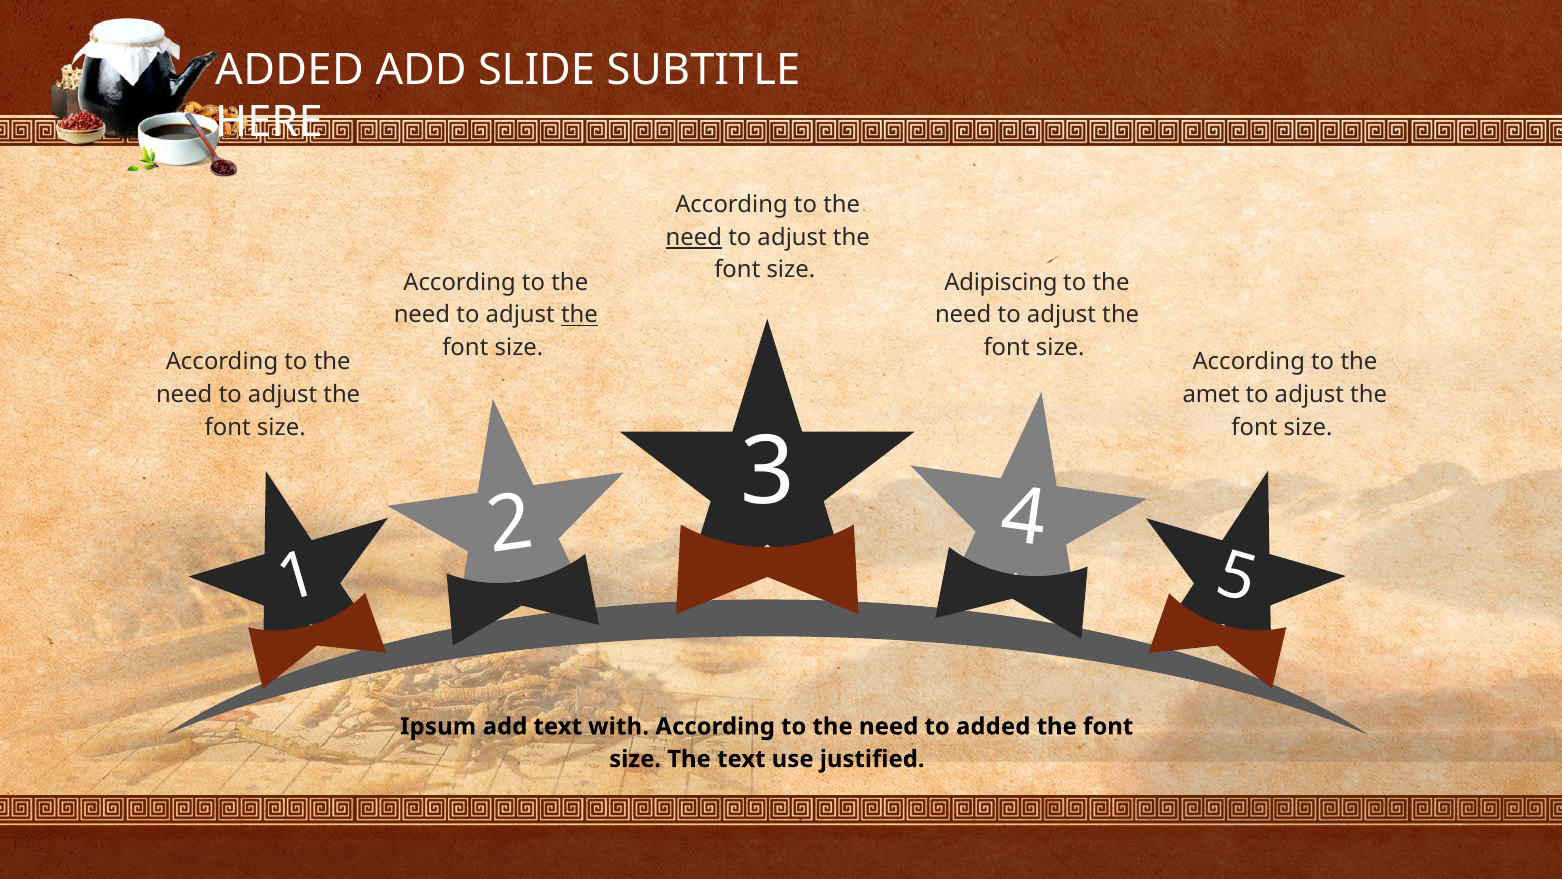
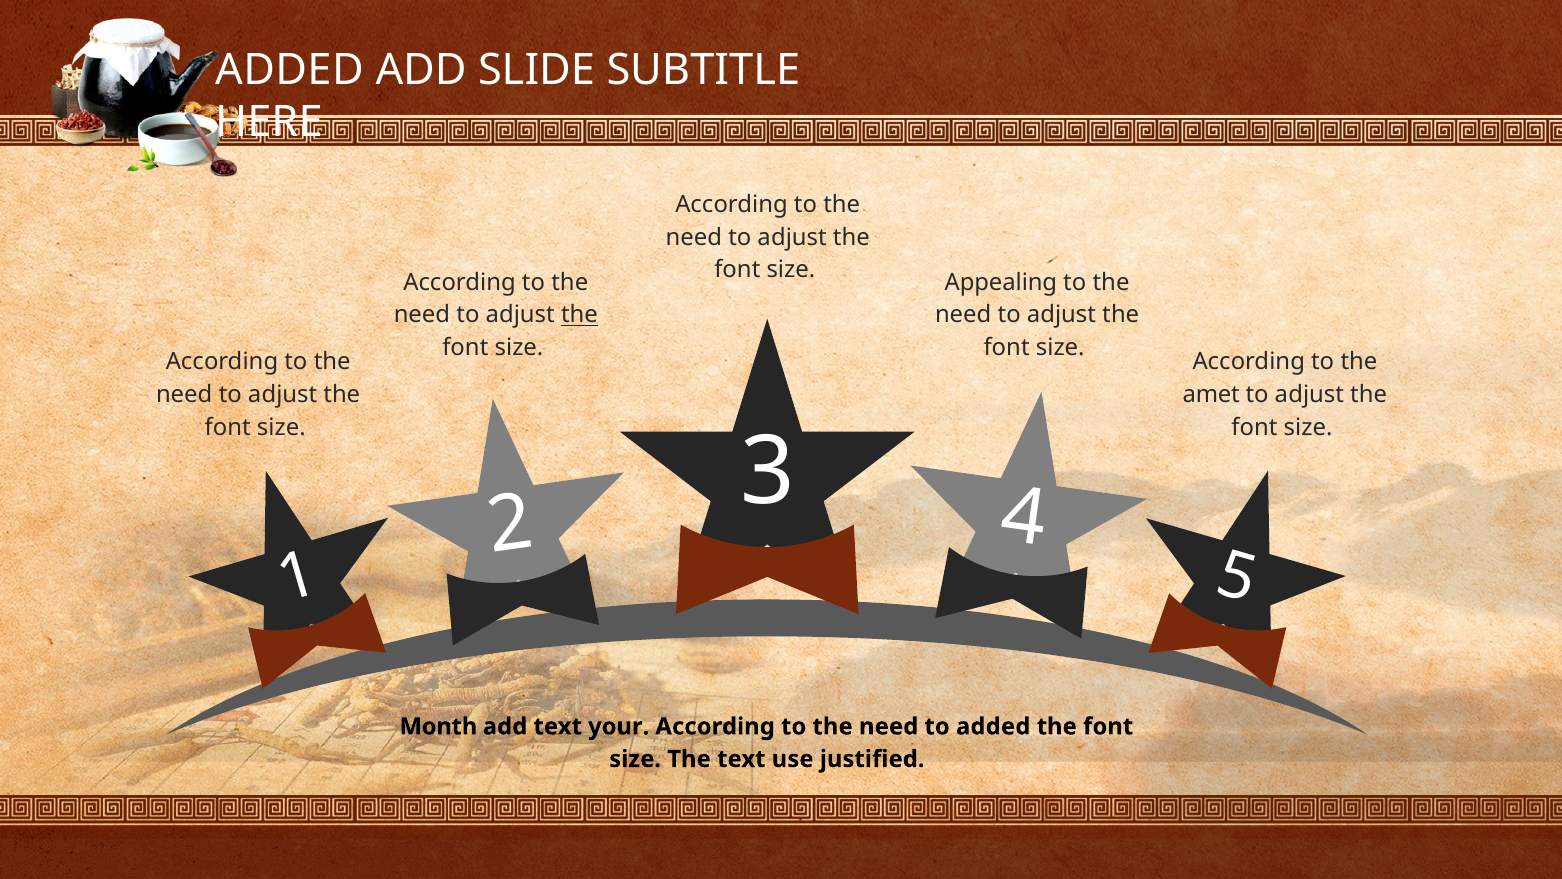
need underline: present -> none (694, 237)
Adipiscing: Adipiscing -> Appealing (1001, 282)
Ipsum: Ipsum -> Month (438, 726)
with: with -> your (619, 726)
